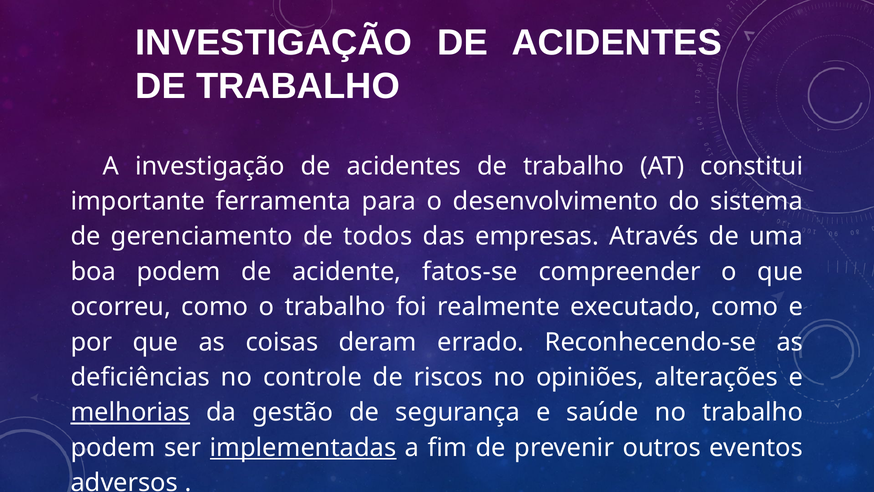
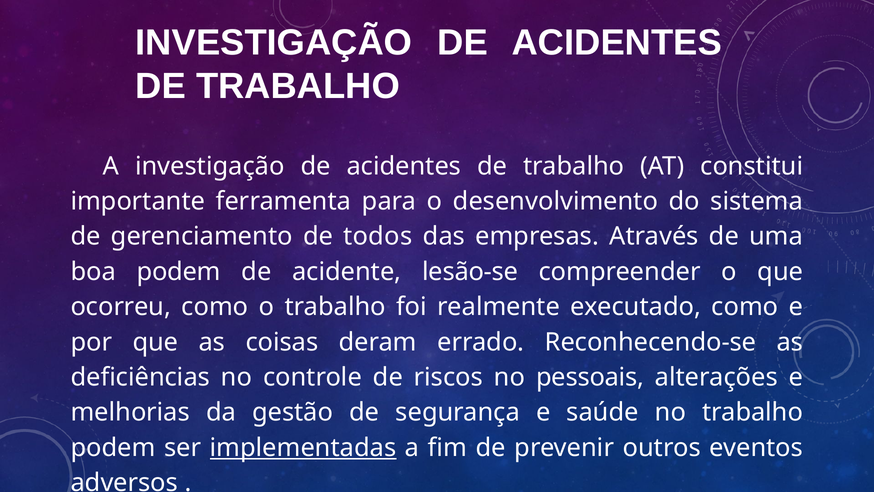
fatos-se: fatos-se -> lesão-se (470, 272)
opiniões: opiniões -> pessoais (590, 377)
melhorias underline: present -> none (130, 412)
